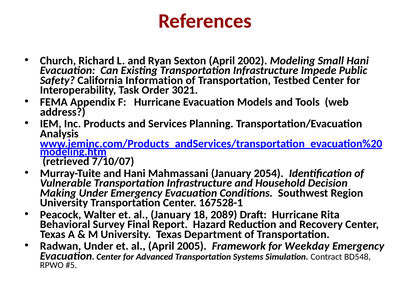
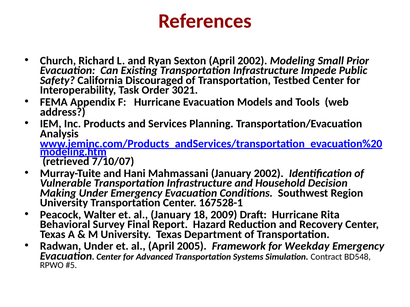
Small Hani: Hani -> Prior (358, 61)
Information: Information -> Discouraged (154, 81)
January 2054: 2054 -> 2002 (269, 174)
2089: 2089 -> 2009 (224, 215)
